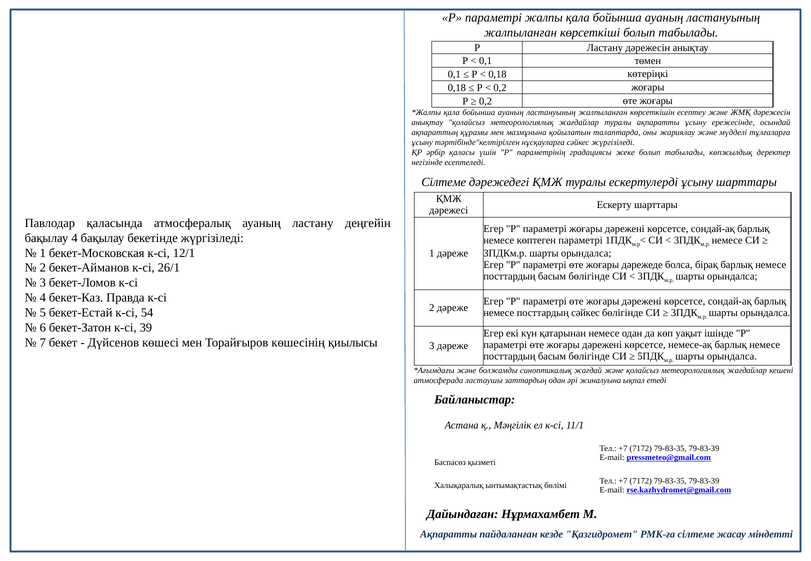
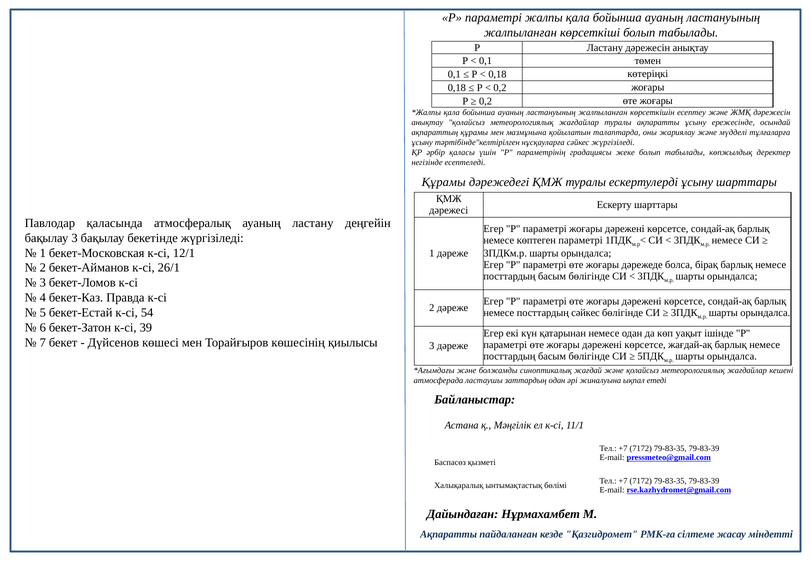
Сілтеме: Сілтеме -> Құрамы (444, 182)
бақылау 4: 4 -> 3 (75, 238)
немесе-ақ: немесе-ақ -> жағдай-ақ (690, 345)
